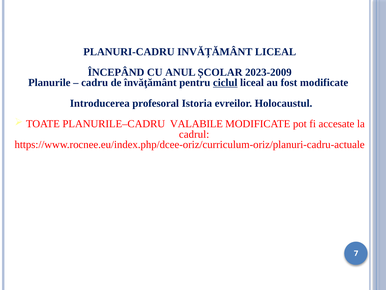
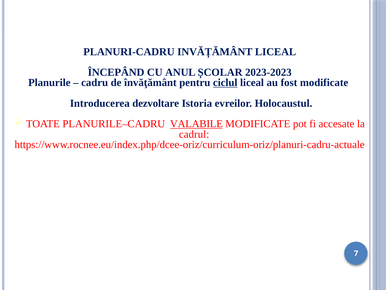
2023-2009: 2023-2009 -> 2023-2023 (268, 72)
profesoral: profesoral -> dezvoltare (156, 103)
VALABILE underline: none -> present (196, 124)
